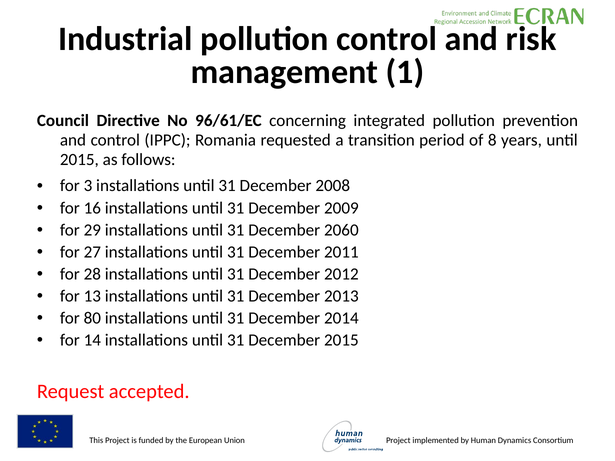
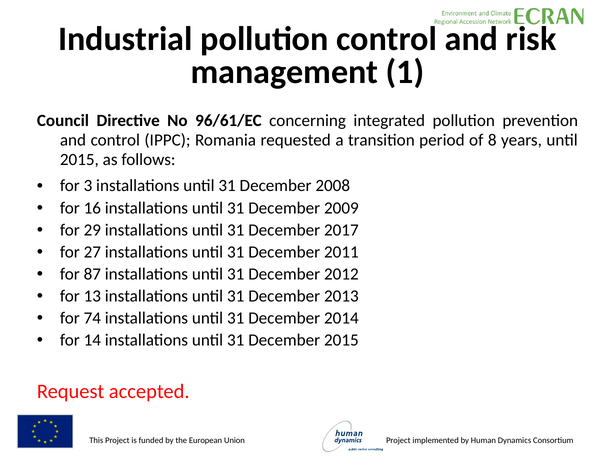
2060: 2060 -> 2017 (341, 230)
28: 28 -> 87 (92, 274)
80: 80 -> 74 (92, 318)
